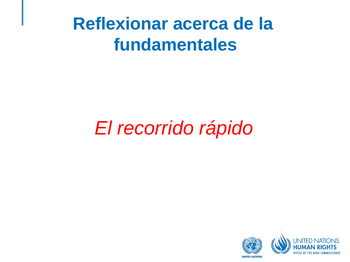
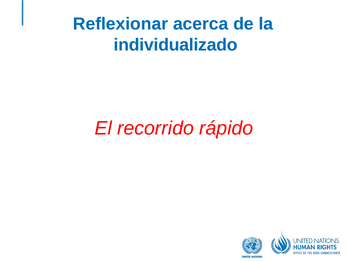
fundamentales: fundamentales -> individualizado (176, 45)
